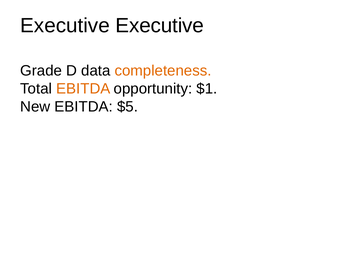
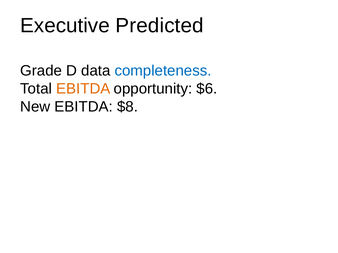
Executive Executive: Executive -> Predicted (160, 26)
completeness colour: orange -> blue (163, 71)
$1: $1 -> $6 (207, 89)
$5: $5 -> $8 (128, 107)
